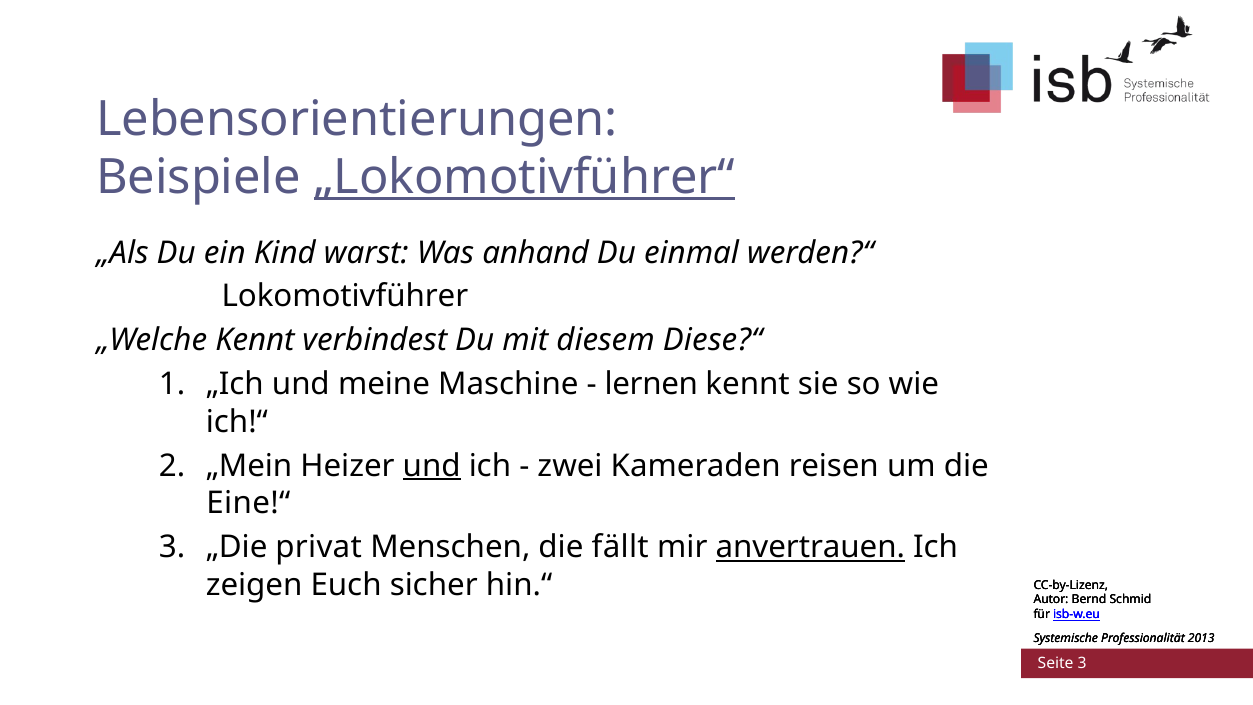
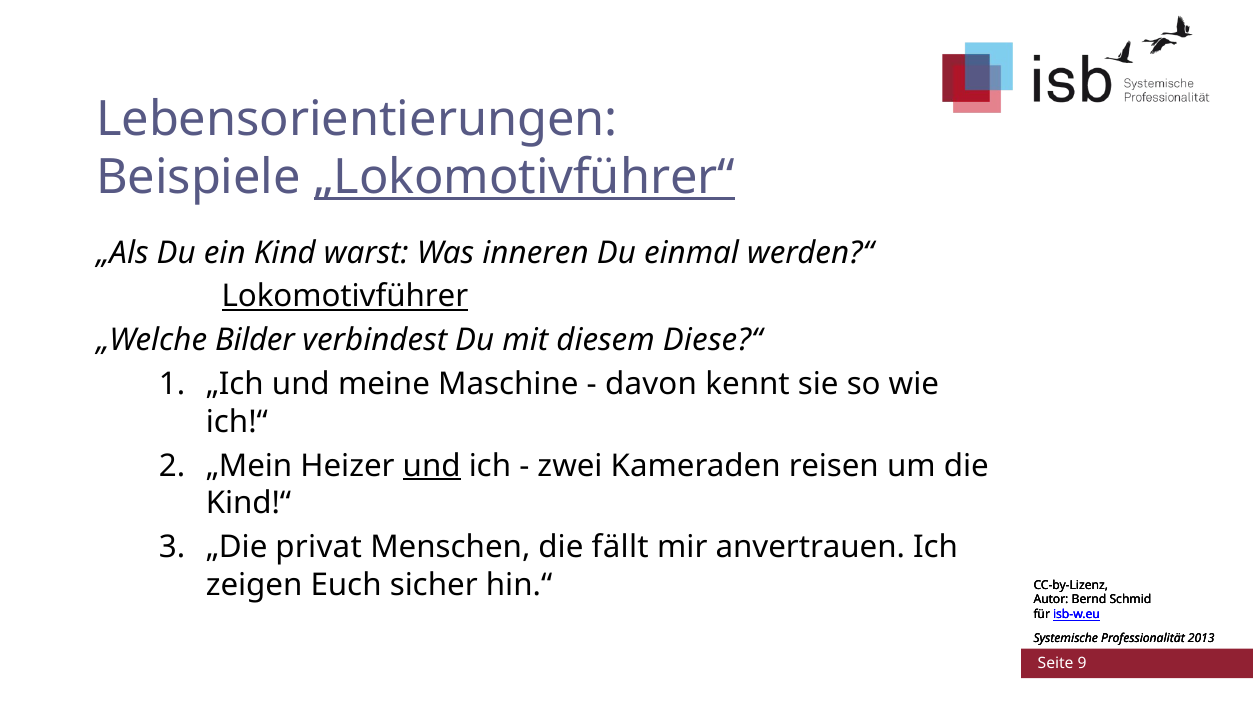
anhand: anhand -> inneren (536, 253)
Lokomotivführer underline: none -> present (345, 297)
„Welche Kennt: Kennt -> Bilder (255, 340)
lernen: lernen -> davon (651, 384)
Eine!“: Eine!“ -> Kind!“ (249, 503)
anvertrauen underline: present -> none (810, 547)
Seite 3: 3 -> 9 (1082, 663)
